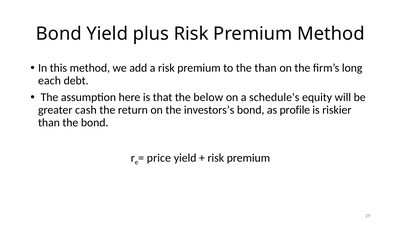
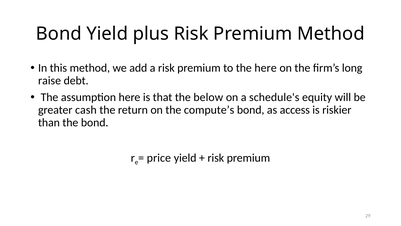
the than: than -> here (266, 68)
each: each -> raise (50, 80)
investors’s: investors’s -> compute’s (209, 110)
profile: profile -> access (295, 110)
